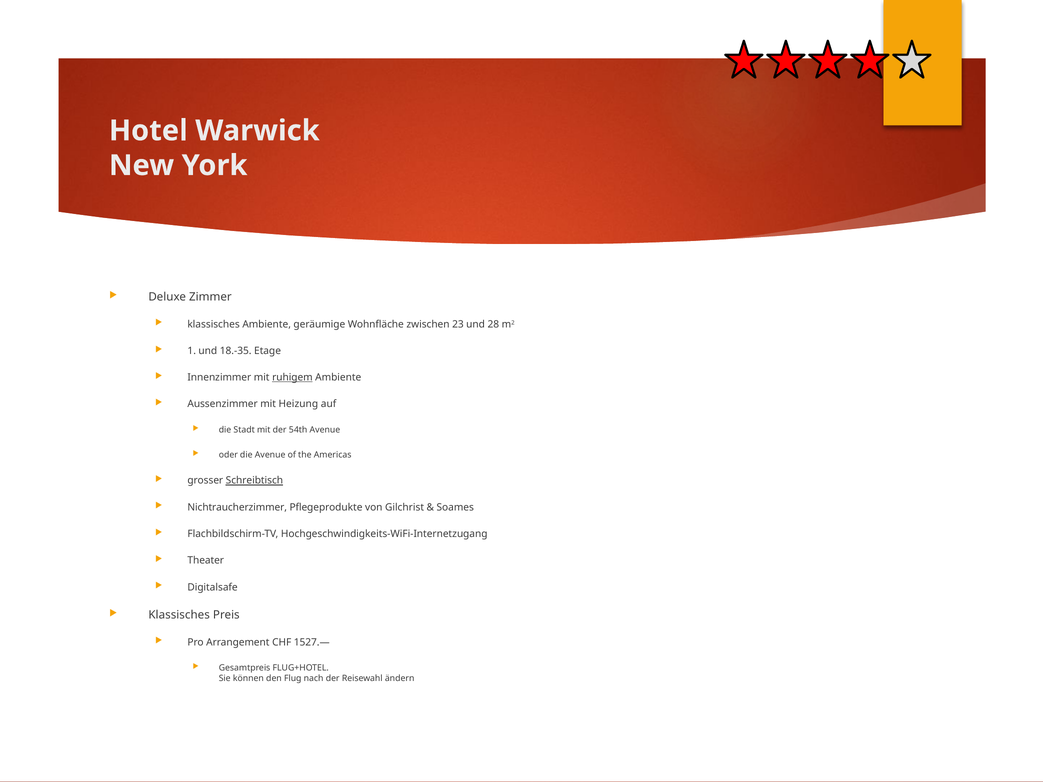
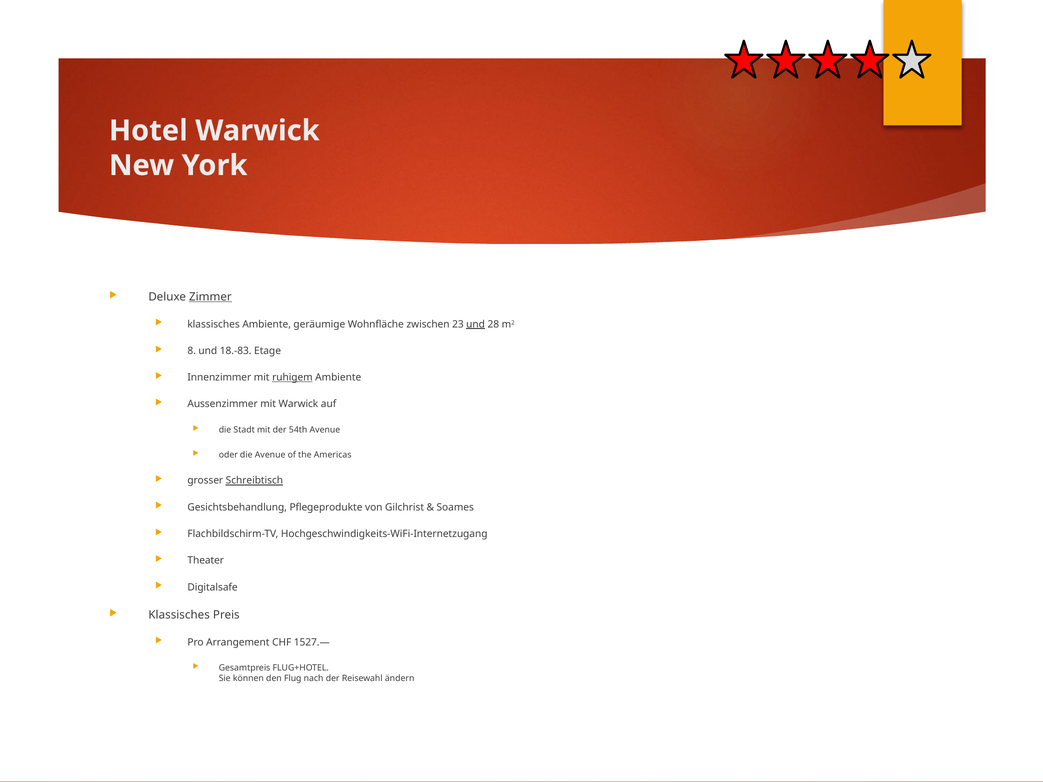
Zimmer underline: none -> present (210, 297)
und underline: none -> present (476, 324)
1: 1 -> 8 (192, 351)
18.-35: 18.-35 -> 18.-83 (236, 351)
mit Heizung: Heizung -> Warwick (298, 404)
Nichtraucherzimmer: Nichtraucherzimmer -> Gesichtsbehandlung (237, 507)
